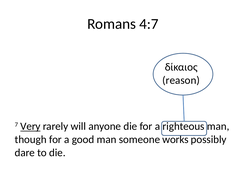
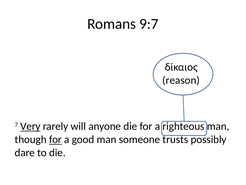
4:7: 4:7 -> 9:7 (149, 24)
for underline: none -> present (55, 139)
works: works -> trusts (175, 139)
